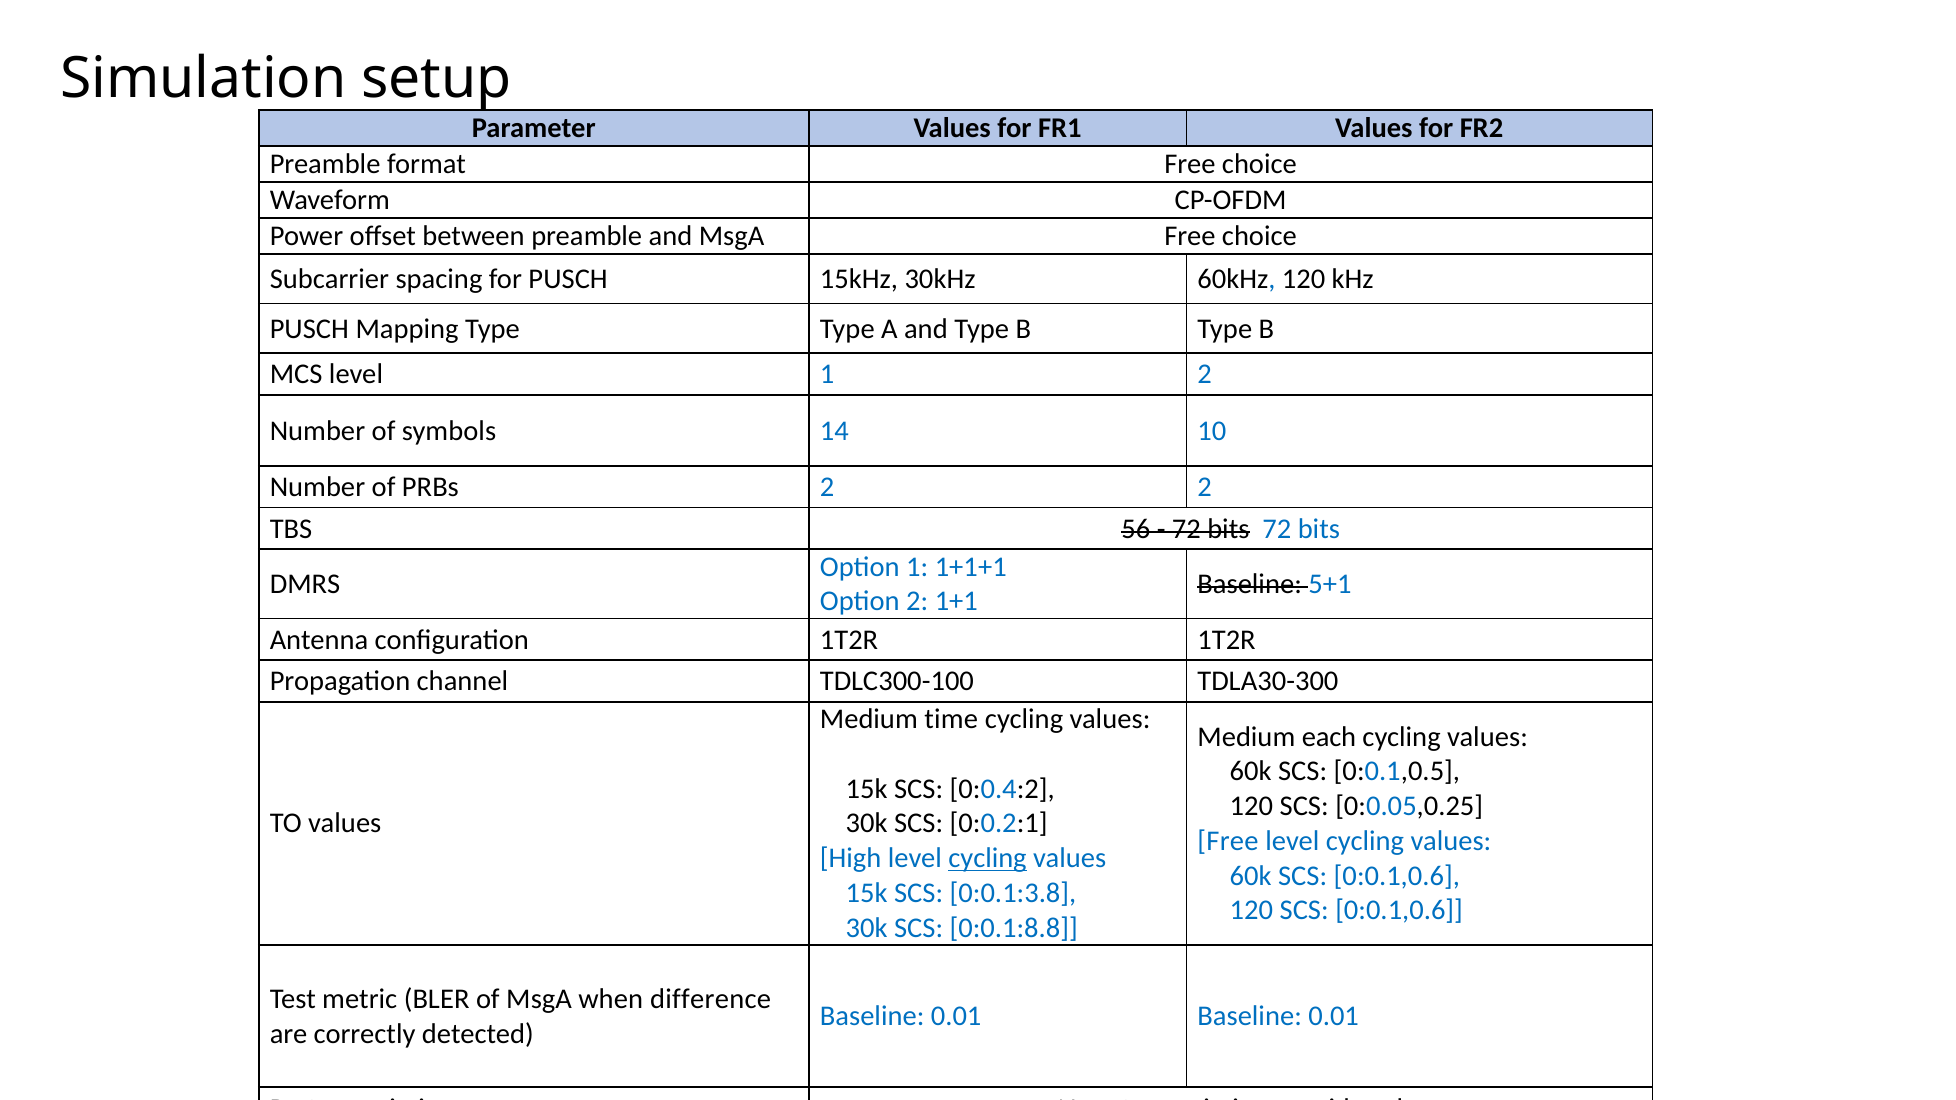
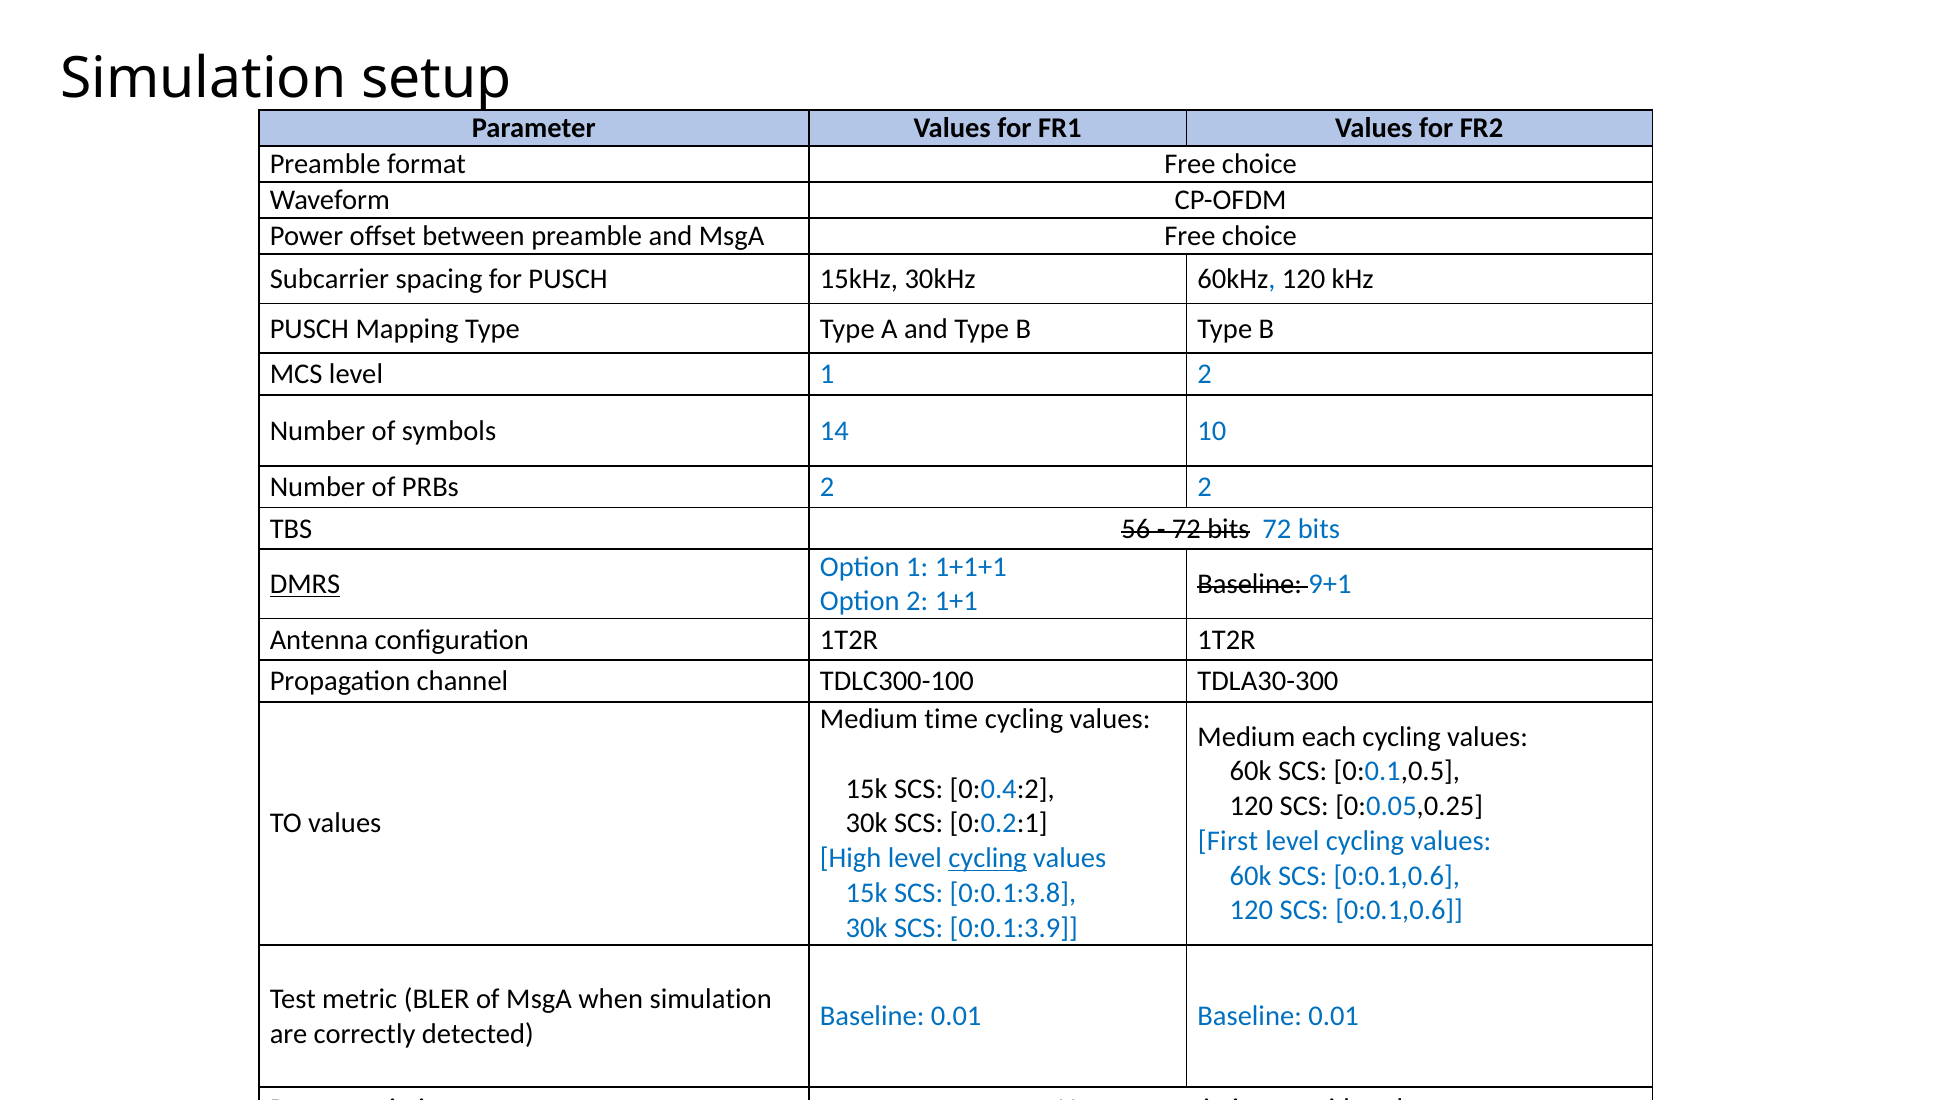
DMRS underline: none -> present (305, 584)
5+1: 5+1 -> 9+1 (1330, 584)
Free: Free -> First (1228, 841)
0:0.1:8.8: 0:0.1:8.8 -> 0:0.1:3.9 (1014, 928)
when difference: difference -> simulation (711, 999)
